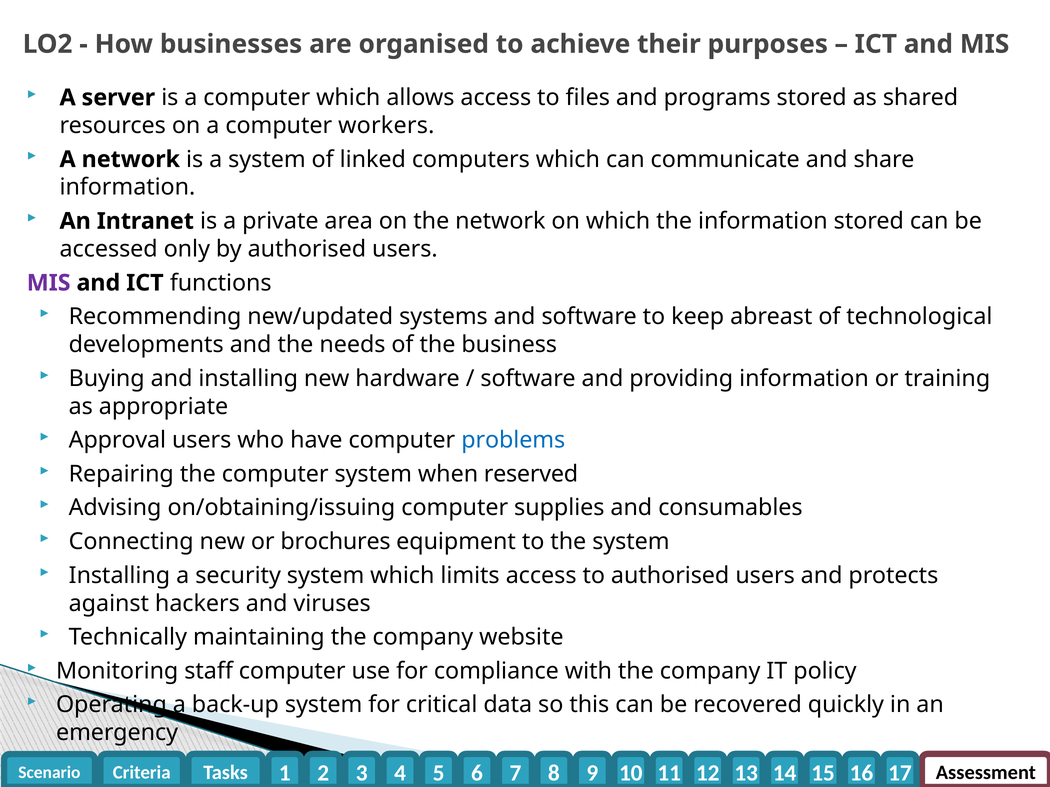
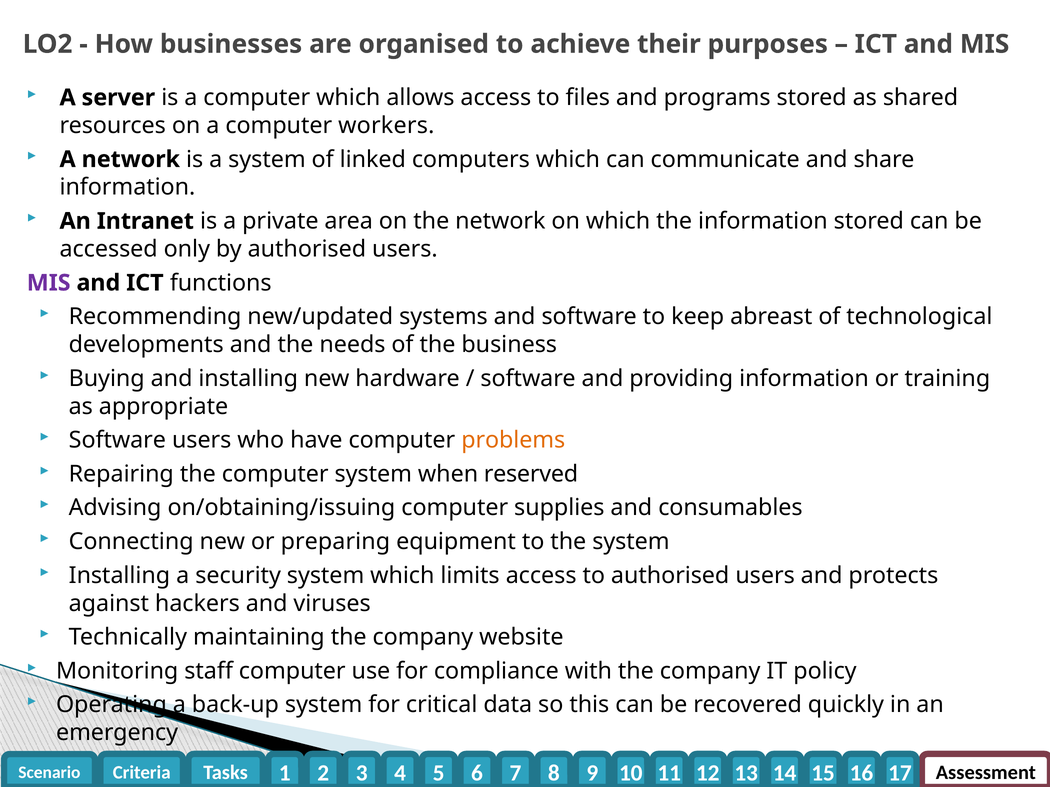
Approval: Approval -> Software (117, 440)
problems colour: blue -> orange (513, 440)
brochures: brochures -> preparing (335, 542)
